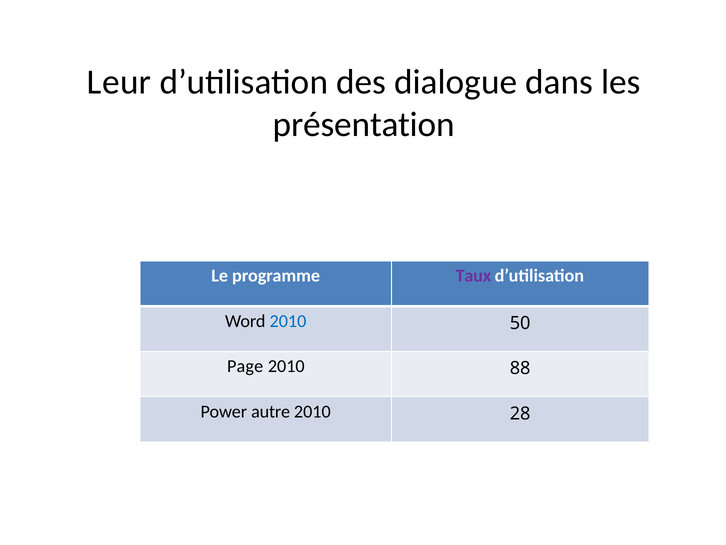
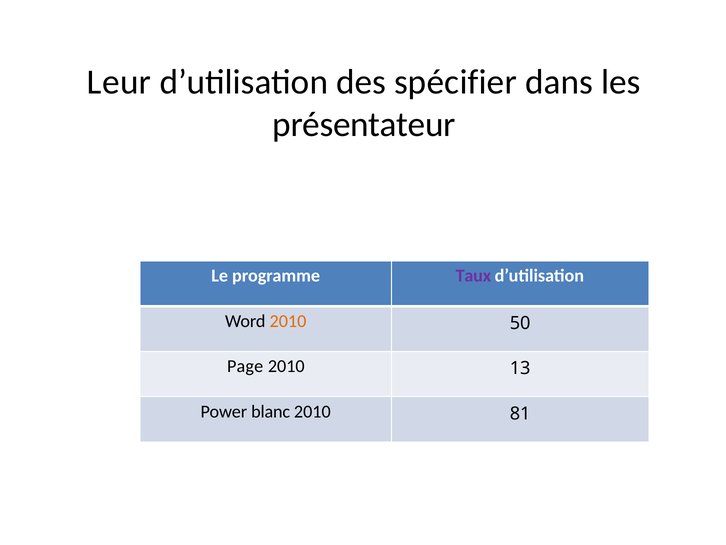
dialogue: dialogue -> spécifier (455, 82)
présentation: présentation -> présentateur (364, 125)
2010 colour: blue -> orange (288, 321)
88: 88 -> 13 (520, 368)
autre: autre -> blanc (271, 411)
28: 28 -> 81 (520, 413)
